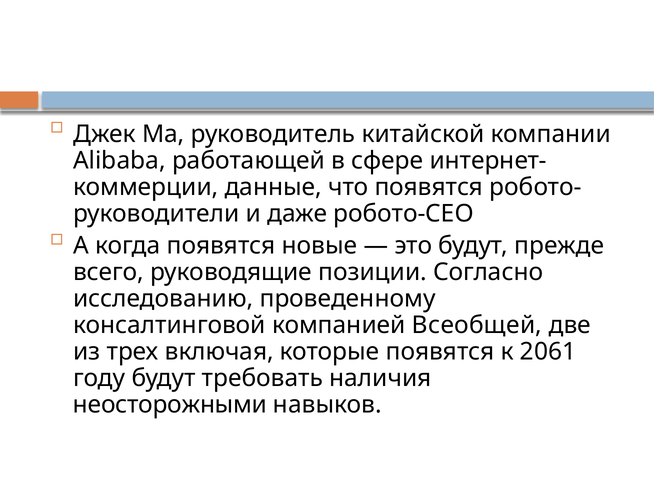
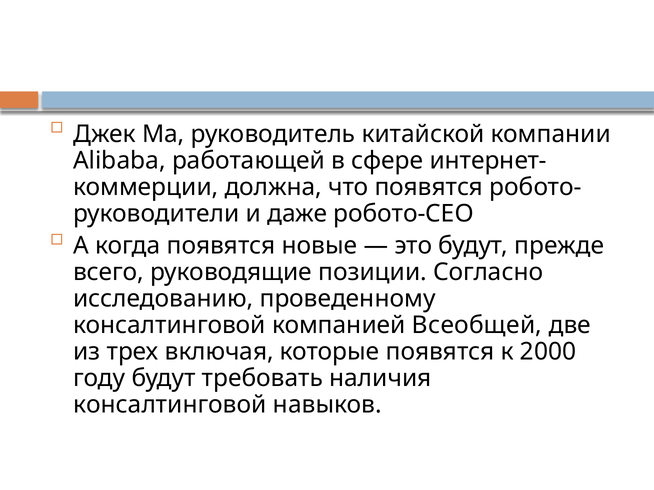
данные: данные -> должна (273, 187)
2061: 2061 -> 2000 (548, 352)
неосторожными: неосторожными -> консалтинговой (170, 405)
